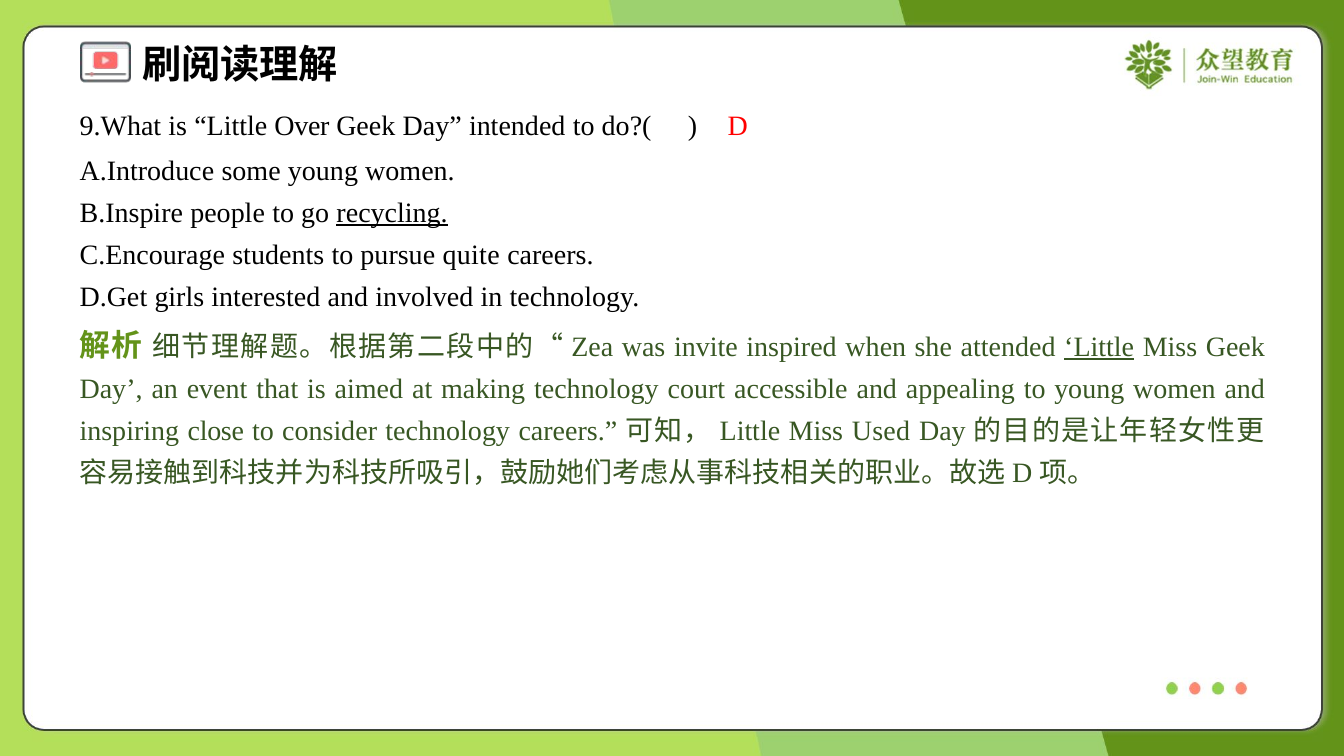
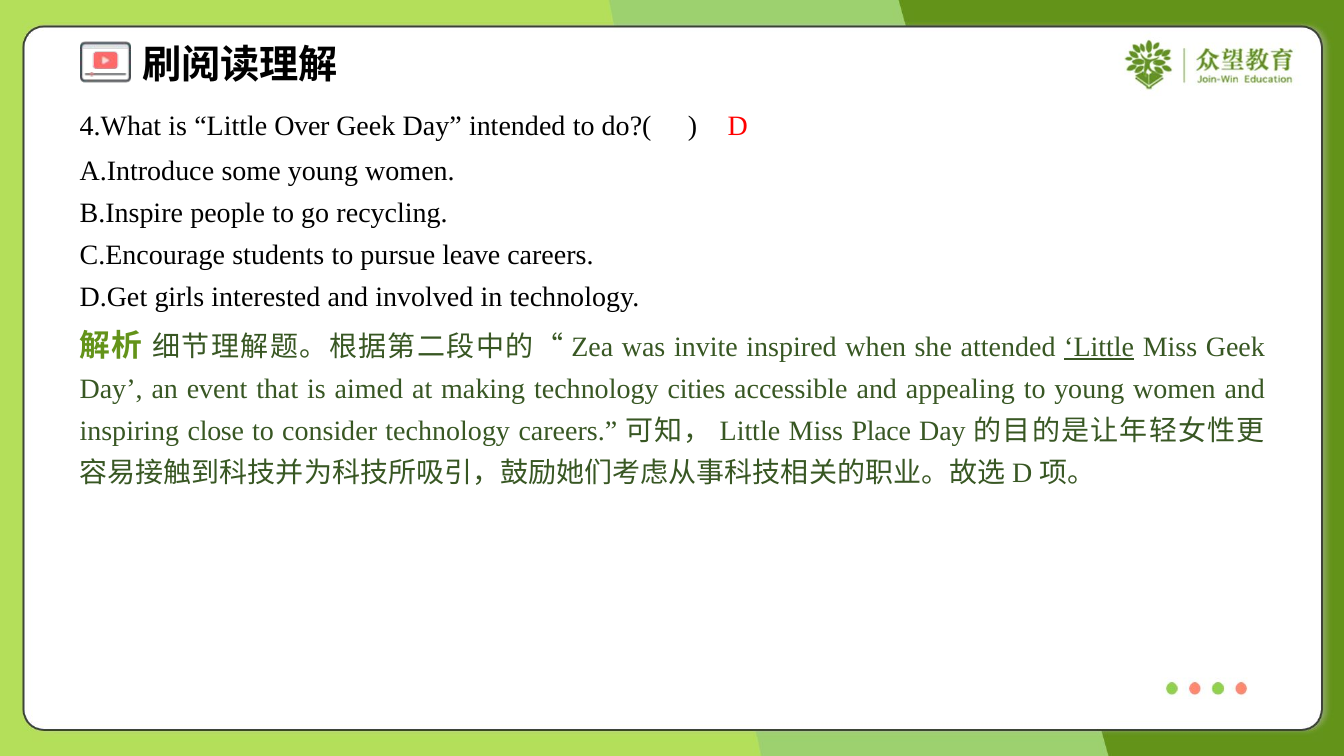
9.What: 9.What -> 4.What (120, 126)
recycling underline: present -> none (392, 213)
quite: quite -> leave (471, 255)
court: court -> cities (697, 390)
Used: Used -> Place (881, 432)
